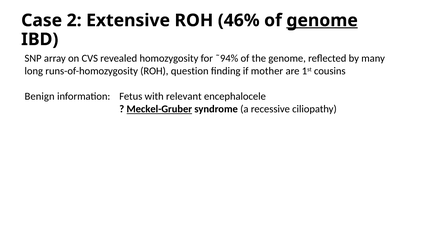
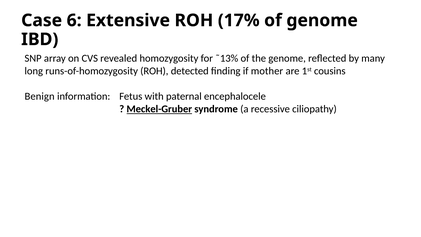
2: 2 -> 6 (74, 20)
46%: 46% -> 17% (239, 20)
genome underline: present -> none (322, 20)
˜94%: ˜94% -> ˜13% (227, 58)
question: question -> detected (190, 71)
relevant: relevant -> paternal (184, 96)
